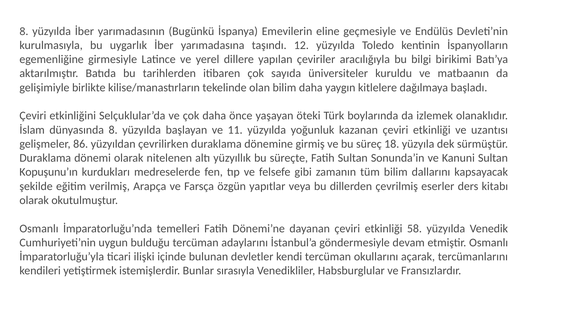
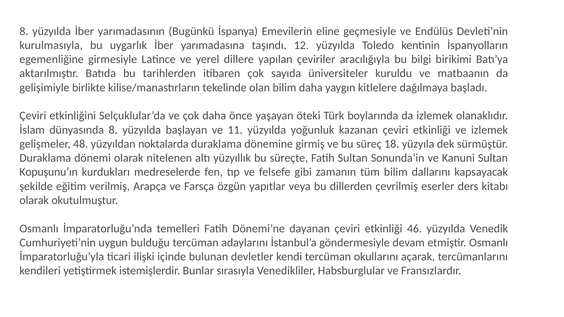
ve uzantısı: uzantısı -> izlemek (490, 130)
86: 86 -> 48 (81, 144)
çevrilirken: çevrilirken -> noktalarda (163, 144)
58: 58 -> 46 (414, 229)
